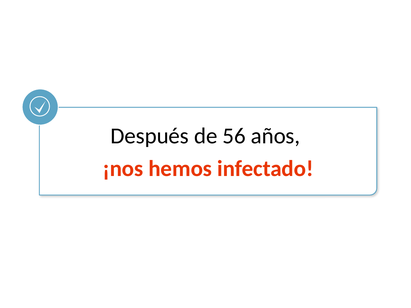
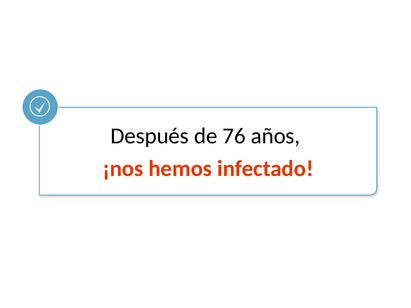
56: 56 -> 76 (234, 136)
